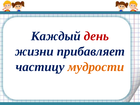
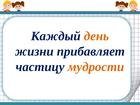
день colour: red -> orange (96, 36)
